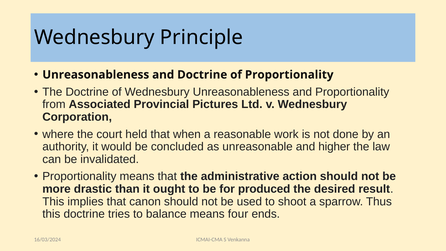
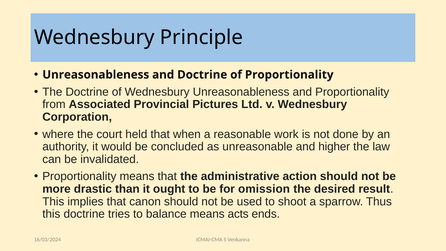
produced: produced -> omission (264, 189)
four: four -> acts (238, 214)
